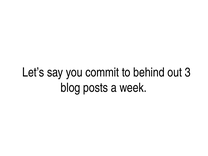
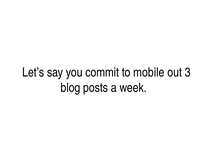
behind: behind -> mobile (149, 72)
